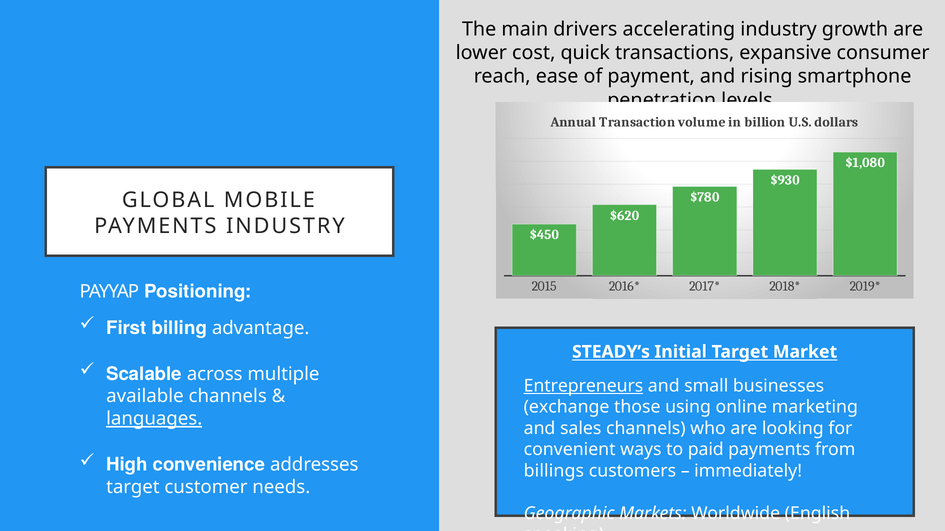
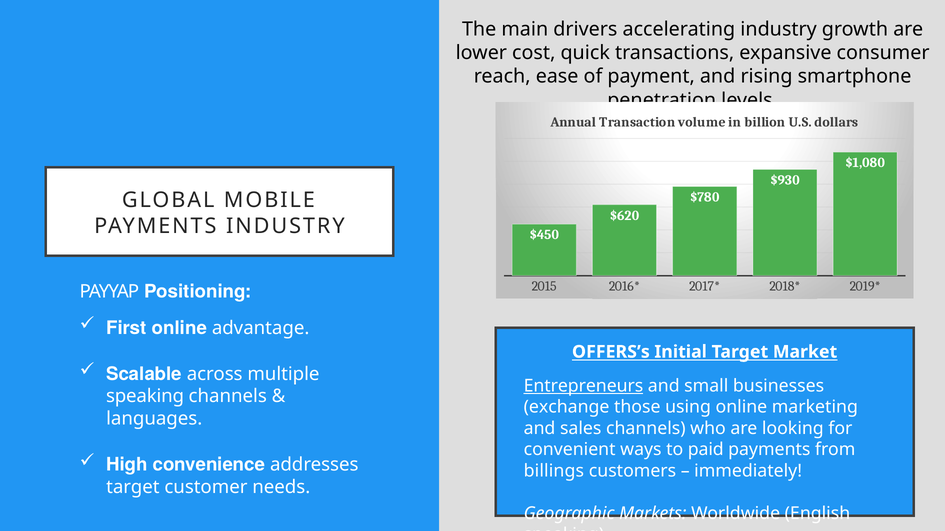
First billing: billing -> online (179, 328)
STEADY’s: STEADY’s -> OFFERS’s (611, 352)
available: available -> speaking (145, 397)
languages underline: present -> none (154, 419)
